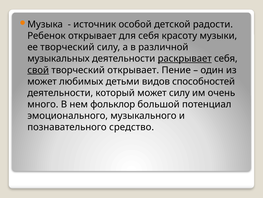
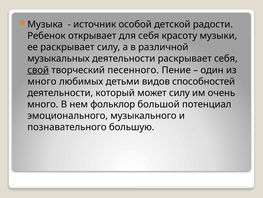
ее творческий: творческий -> раскрывает (67, 47)
раскрывает underline: present -> none (185, 58)
творческий открывает: открывает -> песенного (133, 70)
может: может -> много (42, 81)
средство: средство -> большую (132, 127)
